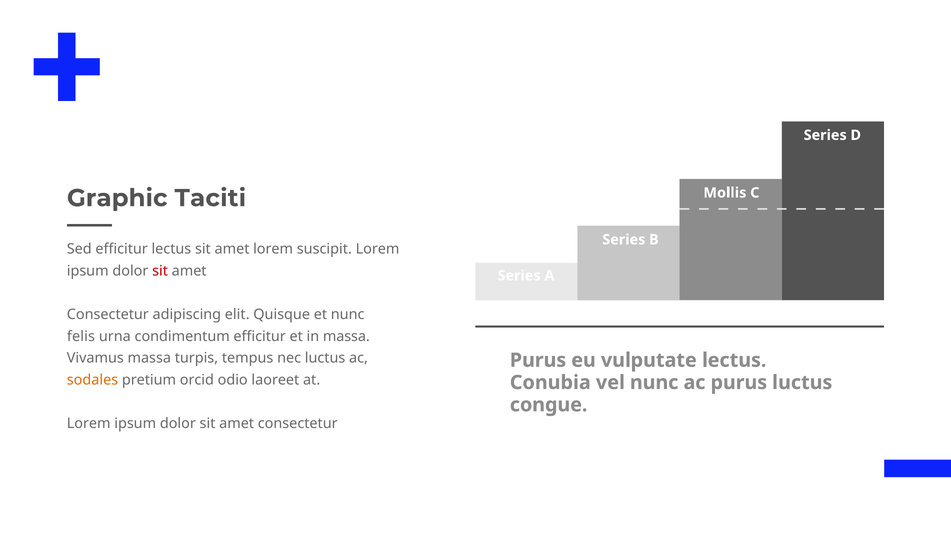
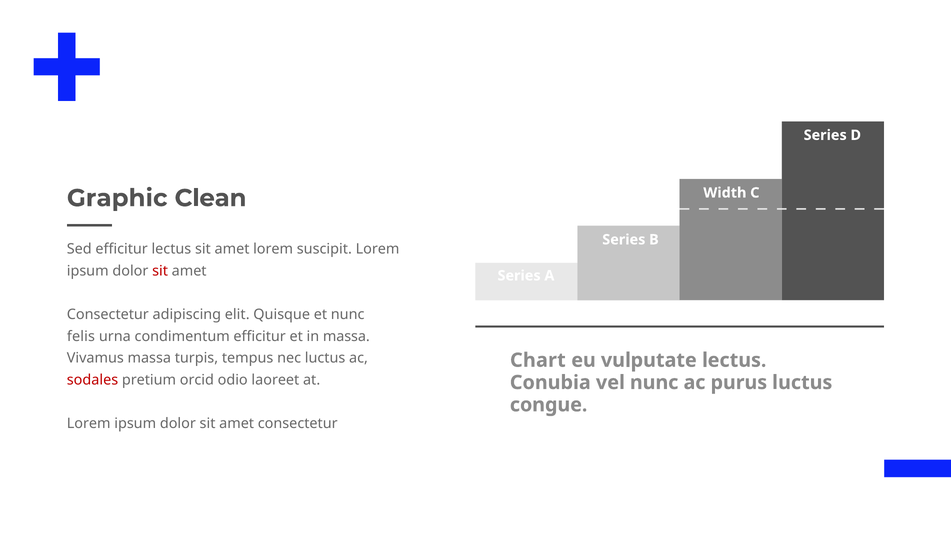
Mollis: Mollis -> Width (725, 193)
Taciti: Taciti -> Clean (211, 198)
Purus: Purus -> Chart (538, 360)
sodales colour: orange -> red (93, 380)
